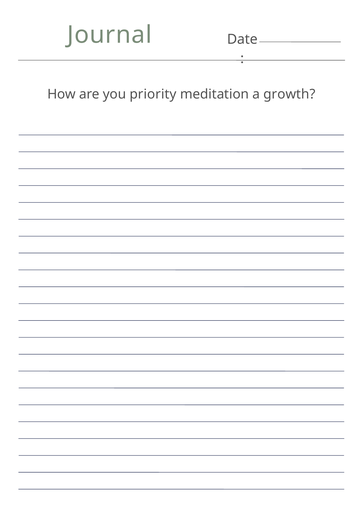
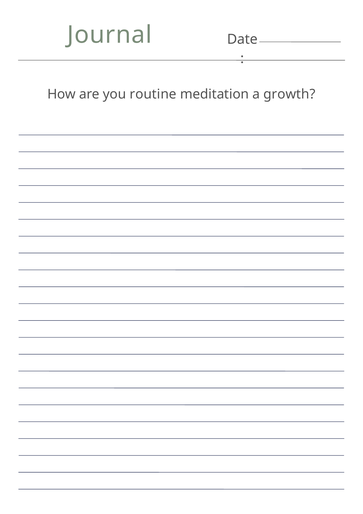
priority: priority -> routine (153, 94)
